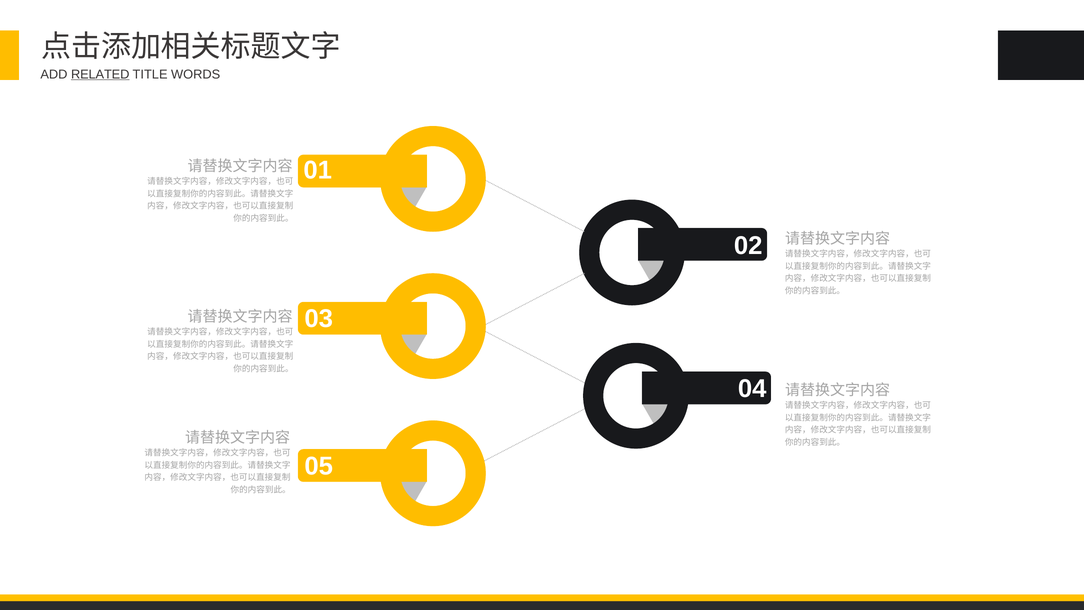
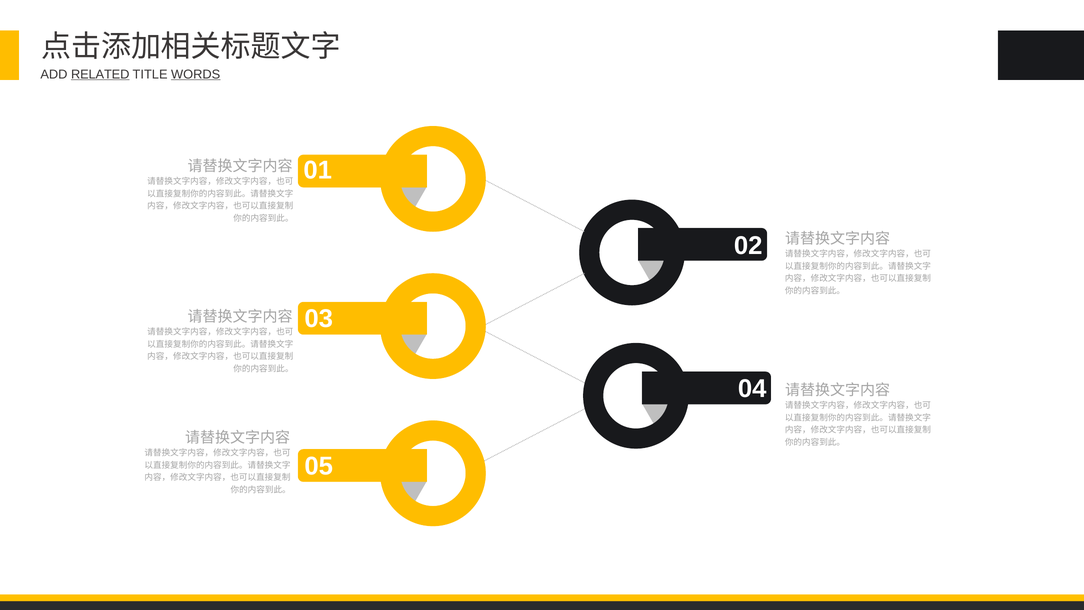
WORDS underline: none -> present (196, 74)
